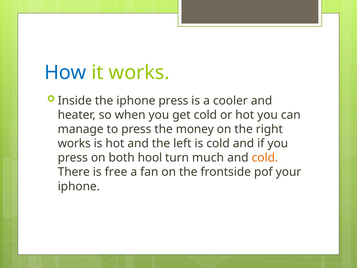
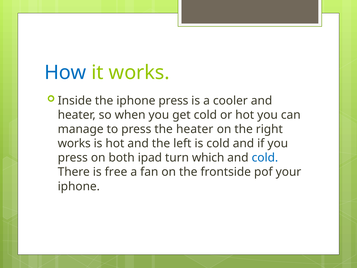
the money: money -> heater (195, 129)
hool: hool -> ipad (150, 158)
much: much -> which (208, 158)
cold colour: orange -> blue (265, 158)
